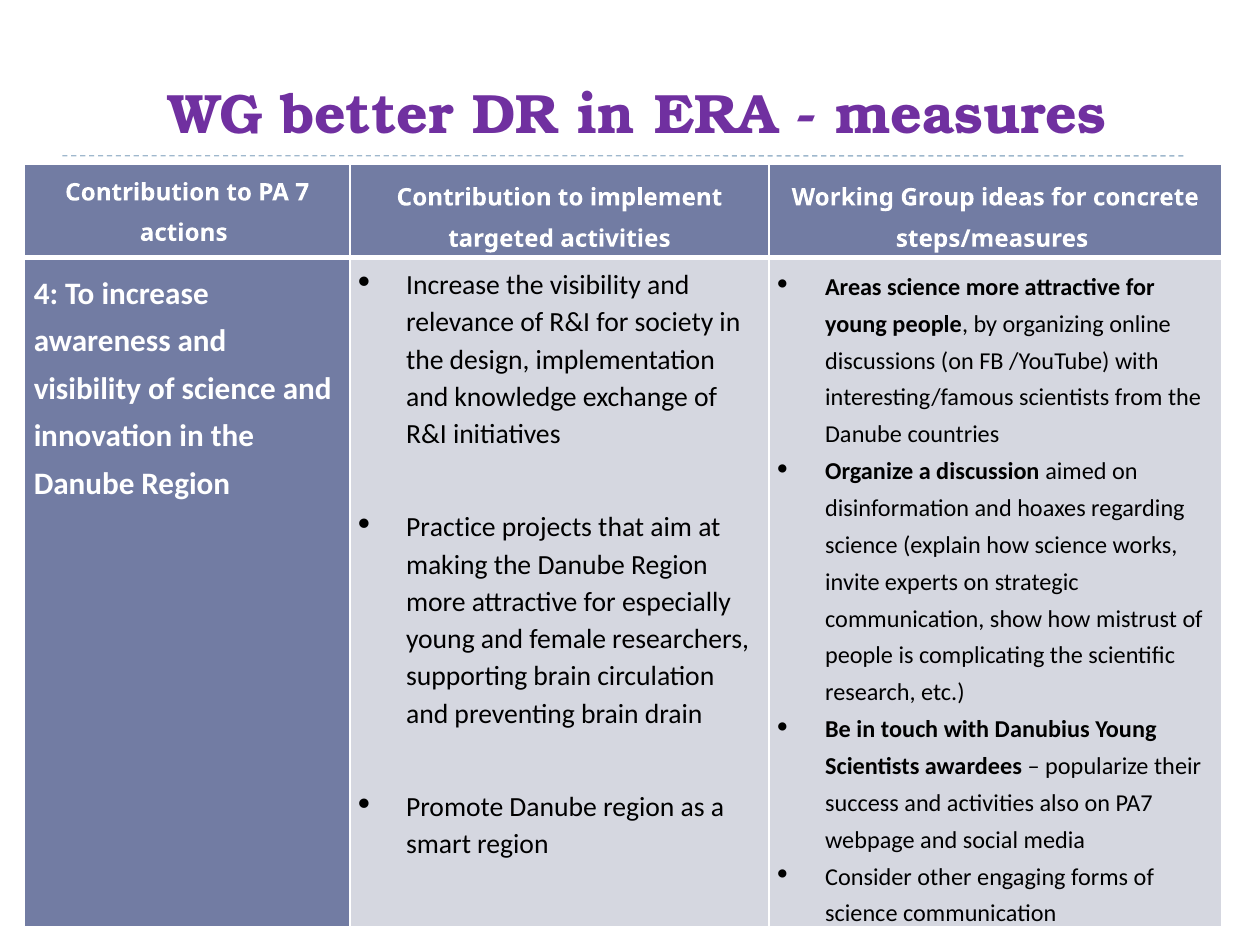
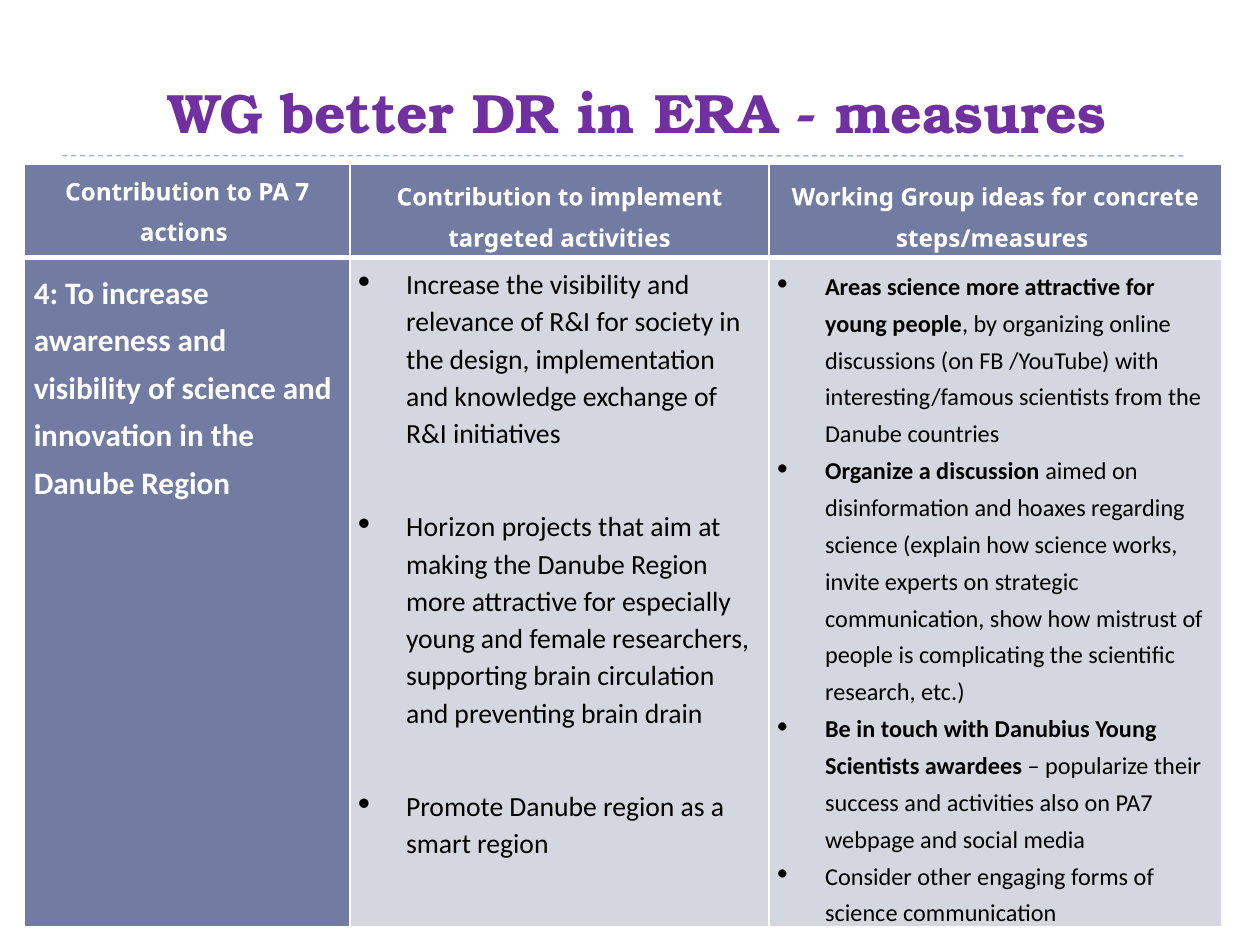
Practice: Practice -> Horizon (451, 527)
